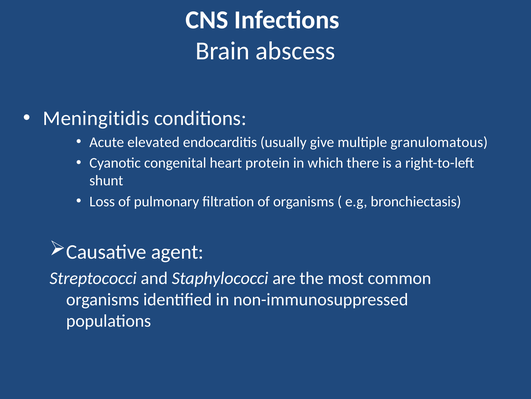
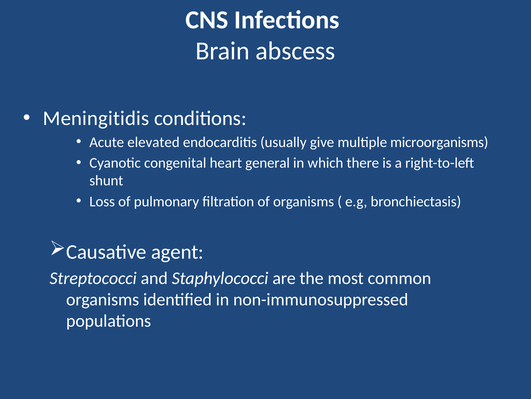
granulomatous: granulomatous -> microorganisms (439, 142)
protein: protein -> general (268, 163)
